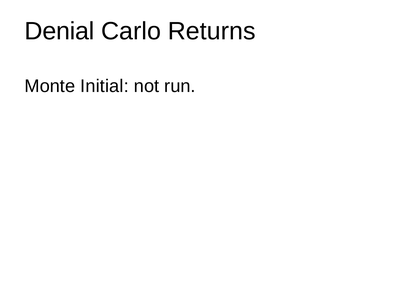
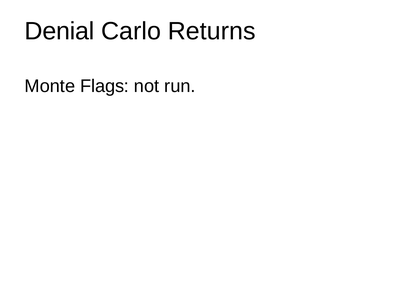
Initial: Initial -> Flags (105, 86)
